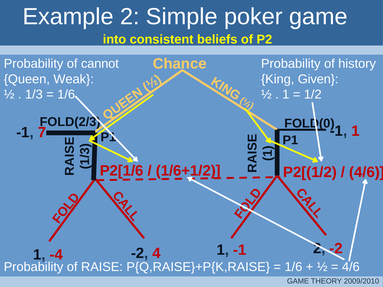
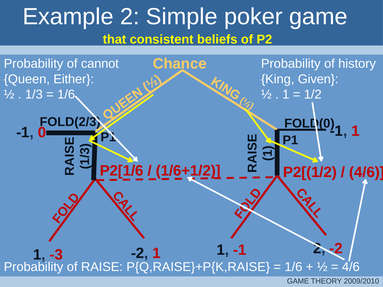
into: into -> that (114, 39)
Weak: Weak -> Either (74, 79)
7: 7 -> 0 (42, 133)
-2 4: 4 -> 1 (157, 253)
-4: -4 -> -3 (56, 255)
